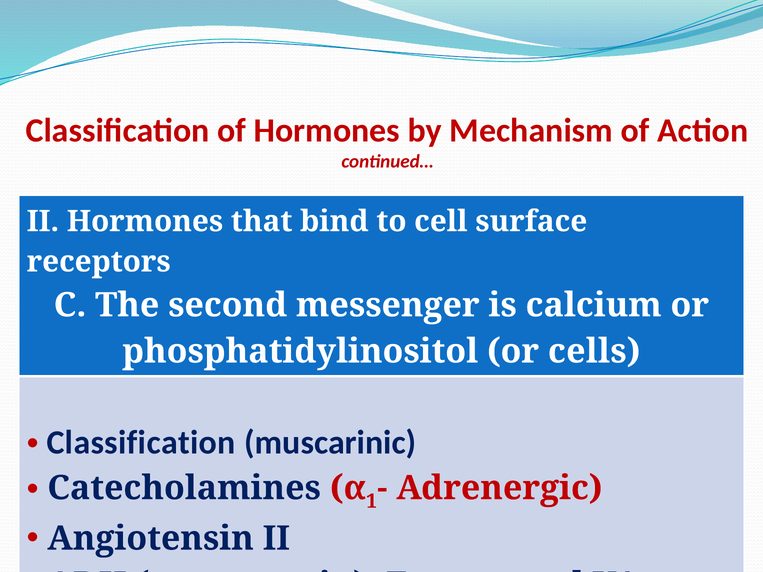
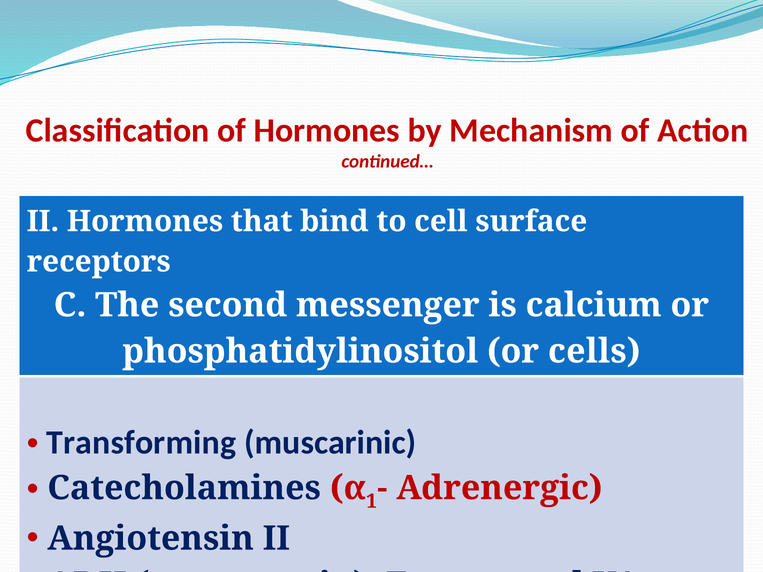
Classification: Classification -> Transforming (141, 443)
